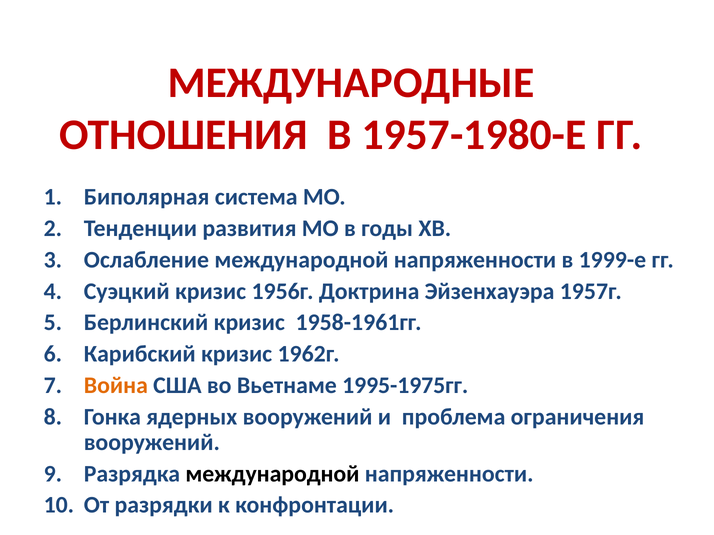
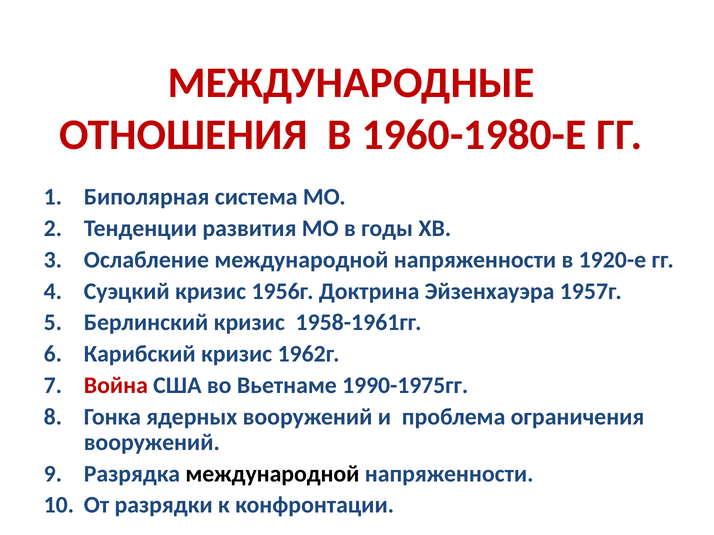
1957-1980-Е: 1957-1980-Е -> 1960-1980-Е (474, 135)
1999-е: 1999-е -> 1920-е (612, 260)
Война colour: orange -> red (116, 386)
1995-1975гг: 1995-1975гг -> 1990-1975гг (405, 386)
